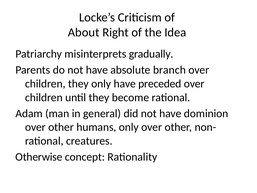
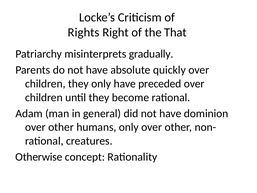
About: About -> Rights (84, 32)
Idea: Idea -> That (175, 32)
branch: branch -> quickly (169, 70)
